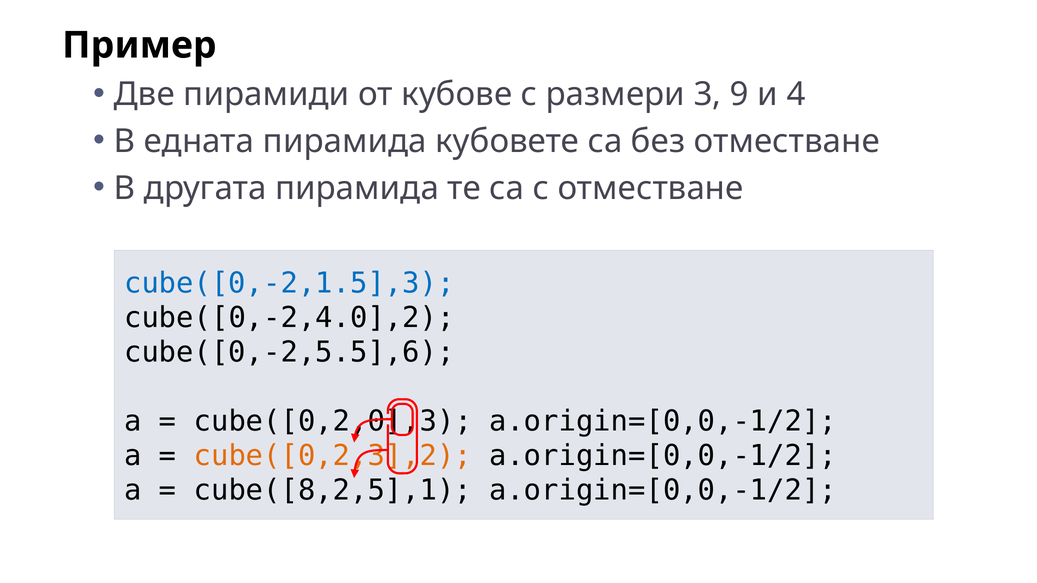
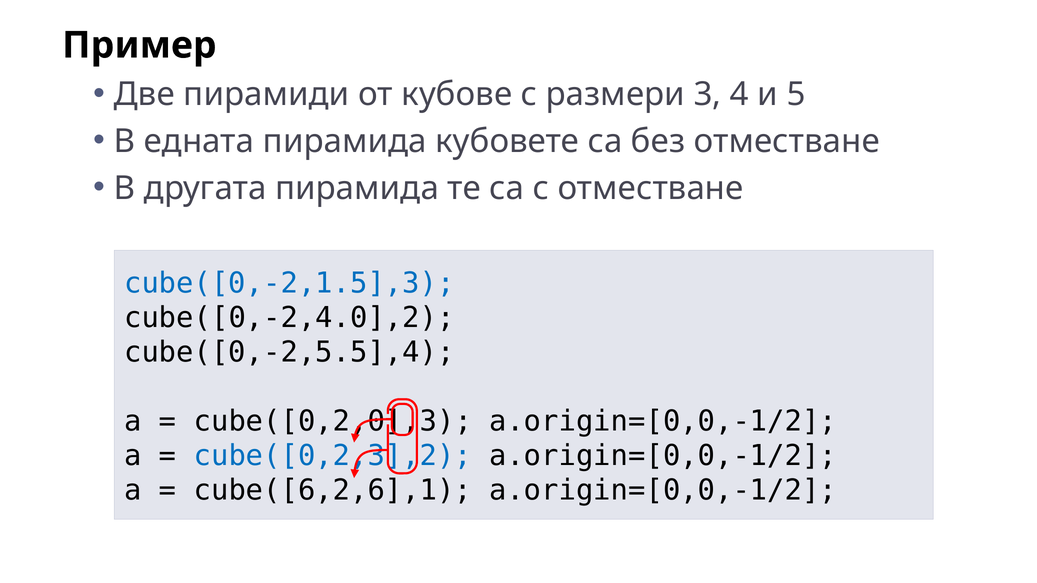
9: 9 -> 4 (739, 94)
4: 4 -> 5 (796, 94)
cube([0,-2,5.5],6: cube([0,-2,5.5],6 -> cube([0,-2,5.5],4 (289, 352)
cube([0,2,3],2 colour: orange -> blue (333, 456)
cube([8,2,5],1: cube([8,2,5],1 -> cube([6,2,6],1 (333, 491)
